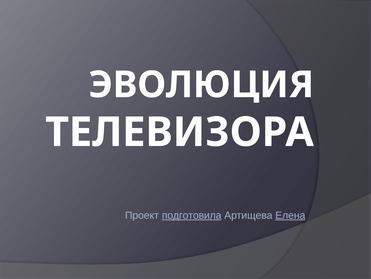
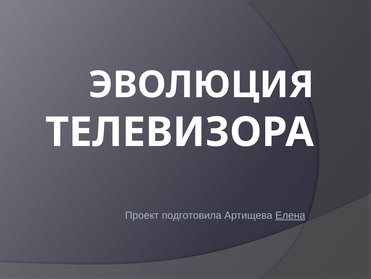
подготовила underline: present -> none (192, 215)
